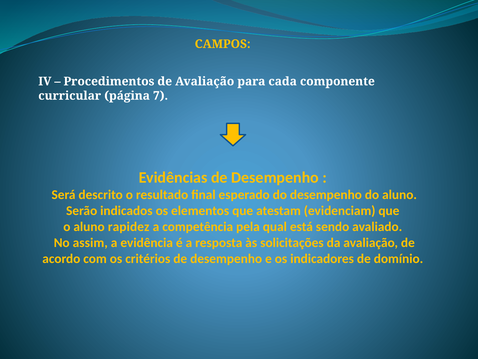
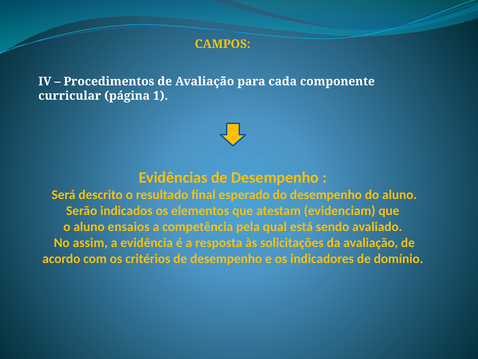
7: 7 -> 1 (161, 96)
rapidez: rapidez -> ensaios (129, 226)
